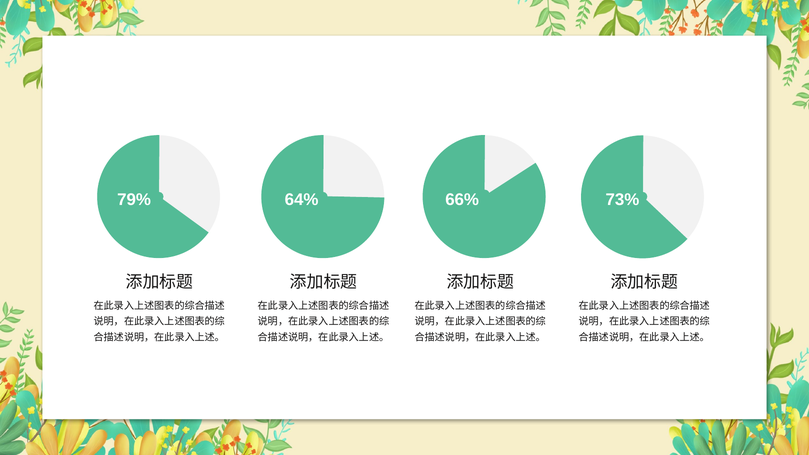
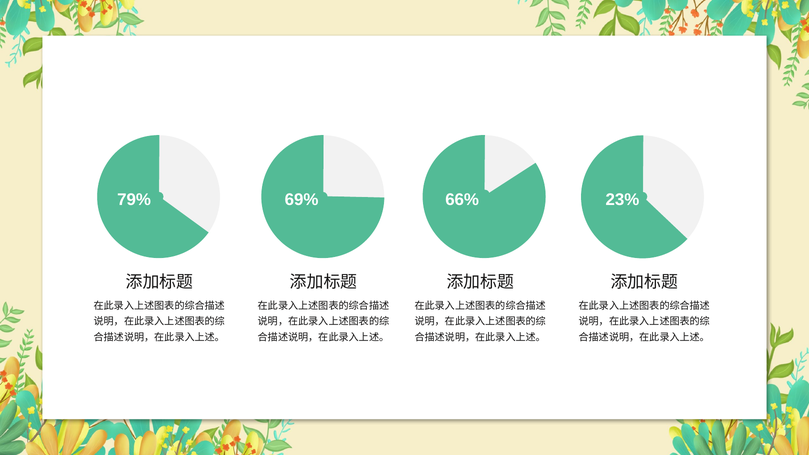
64%: 64% -> 69% (302, 200)
73%: 73% -> 23% (622, 200)
